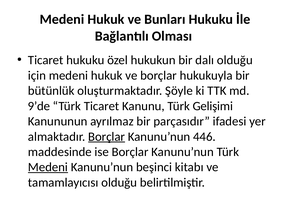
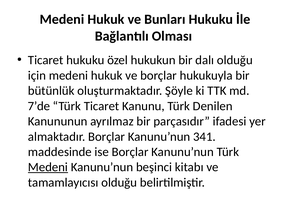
9’de: 9’de -> 7’de (39, 106)
Gelişimi: Gelişimi -> Denilen (213, 106)
Borçlar underline: present -> none (107, 137)
446: 446 -> 341 (204, 137)
